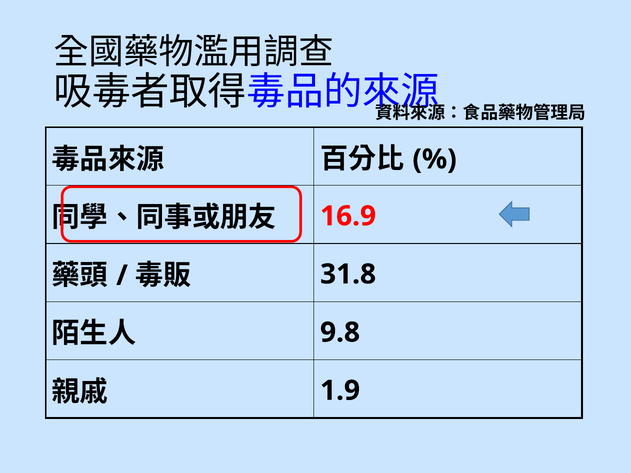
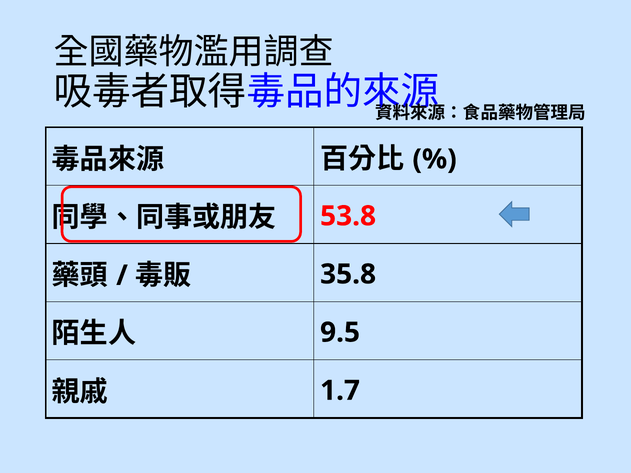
16.9: 16.9 -> 53.8 (348, 216)
31.8: 31.8 -> 35.8 (348, 274)
9.8: 9.8 -> 9.5 (340, 333)
1.9: 1.9 -> 1.7 (340, 391)
